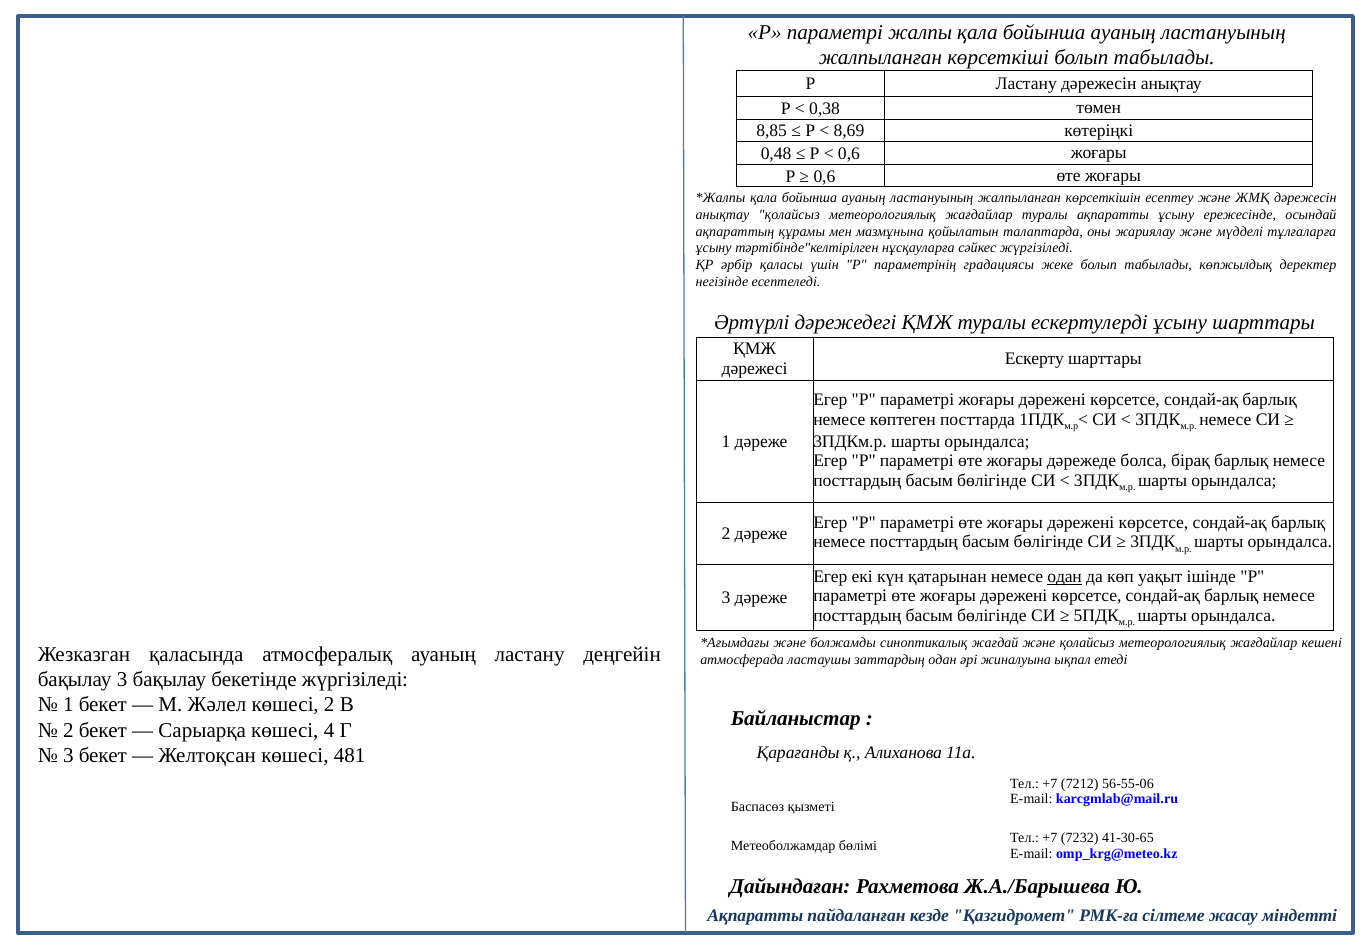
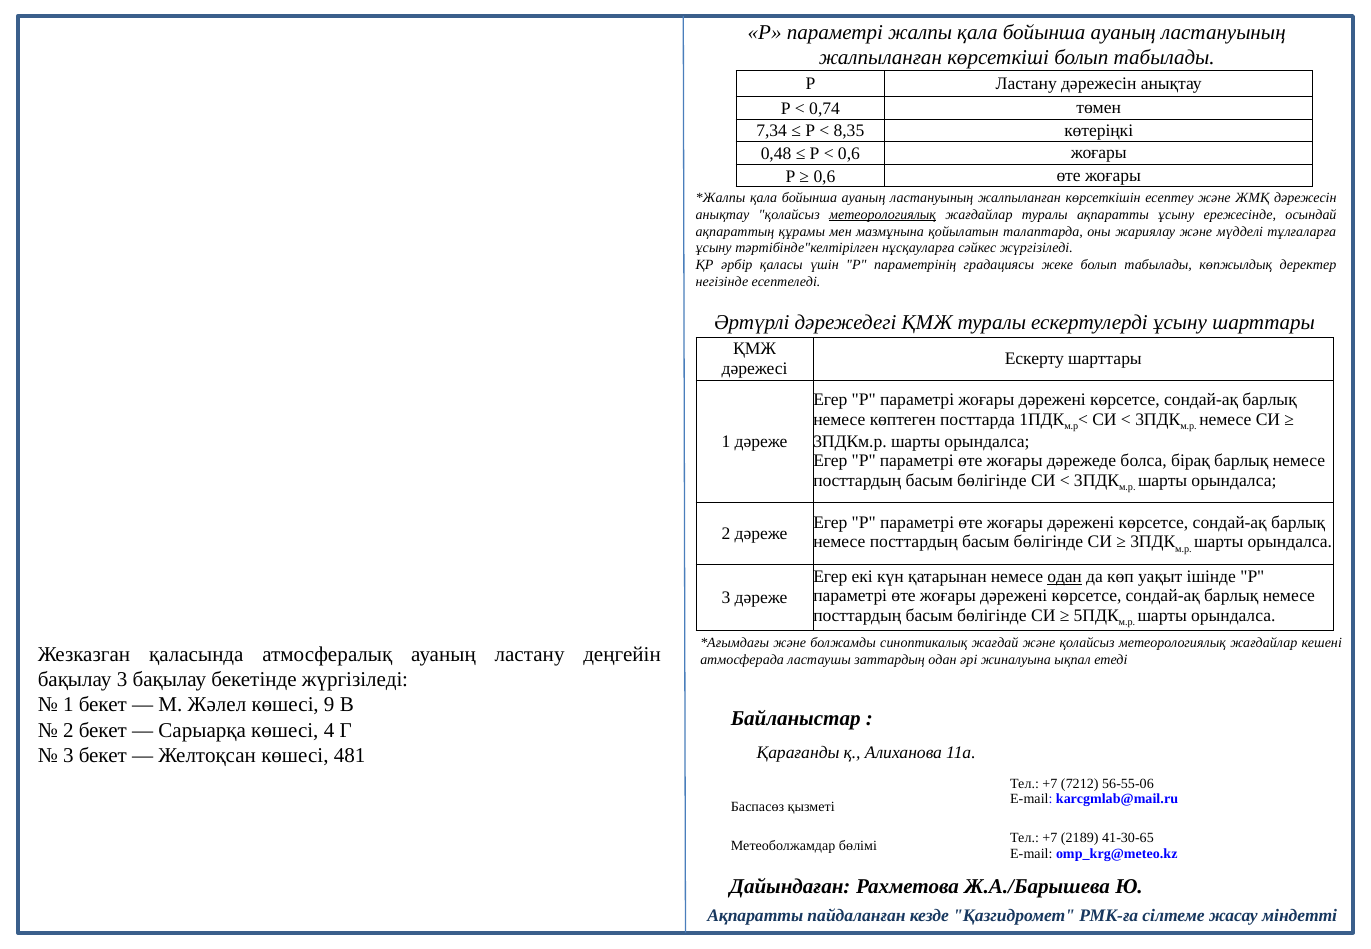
0,38: 0,38 -> 0,74 (825, 108)
8,85: 8,85 -> 7,34 (772, 131)
8,69: 8,69 -> 8,35 (849, 131)
метеорологиялық underline: none -> present (883, 215)
көшесі 2: 2 -> 9 (329, 705)
7232: 7232 -> 2189 (1080, 838)
